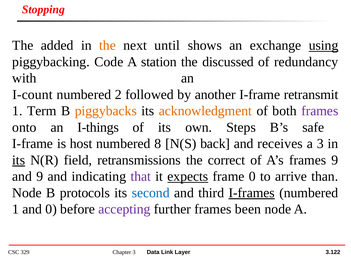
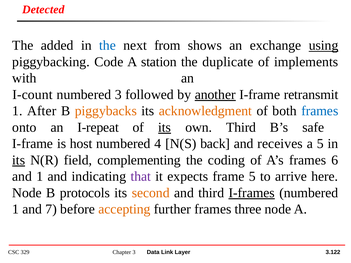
Stopping: Stopping -> Detected (43, 10)
the colour: orange -> blue (108, 46)
until: until -> from (167, 46)
discussed: discussed -> duplicate (228, 62)
redundancy: redundancy -> implements (306, 62)
numbered 2: 2 -> 3 (118, 95)
another underline: none -> present (215, 95)
Term: Term -> After (42, 111)
frames colour: purple -> blue (320, 111)
I-things: I-things -> I-repeat (98, 127)
its underline: none -> present (165, 127)
own Steps: Steps -> Third (241, 127)
8: 8 -> 4 (158, 144)
a 3: 3 -> 5 (320, 144)
retransmissions: retransmissions -> complementing (139, 160)
correct: correct -> coding (227, 160)
frames 9: 9 -> 6 (335, 160)
and 9: 9 -> 1 (40, 177)
expects underline: present -> none (188, 177)
frame 0: 0 -> 5 (252, 177)
than: than -> here (325, 177)
second colour: blue -> orange (151, 193)
and 0: 0 -> 7 (51, 209)
accepting colour: purple -> orange (124, 209)
been: been -> three (248, 209)
